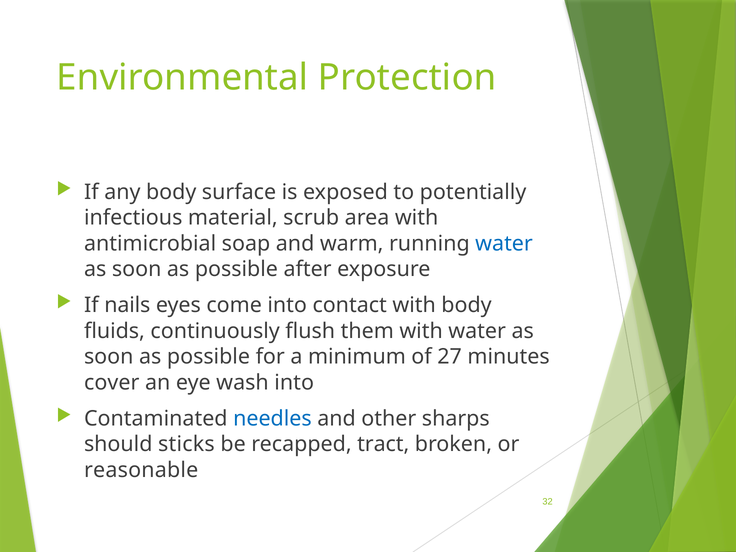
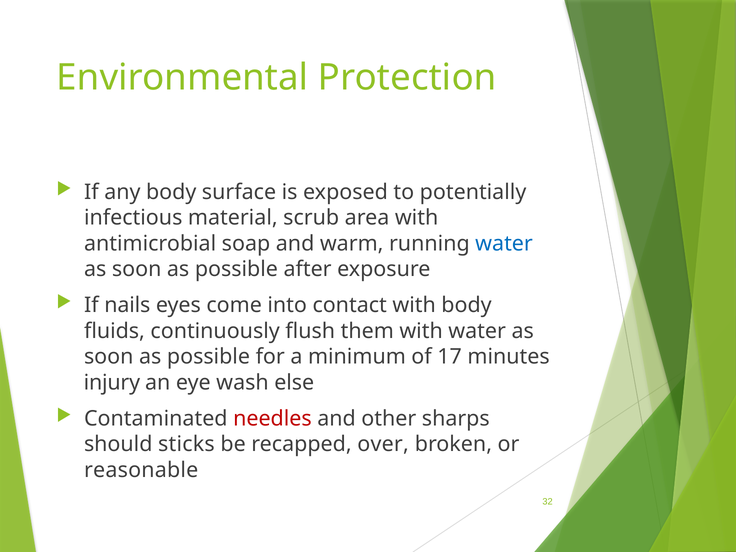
27: 27 -> 17 (450, 357)
cover: cover -> injury (112, 383)
wash into: into -> else (294, 383)
needles colour: blue -> red (272, 419)
tract: tract -> over (383, 444)
